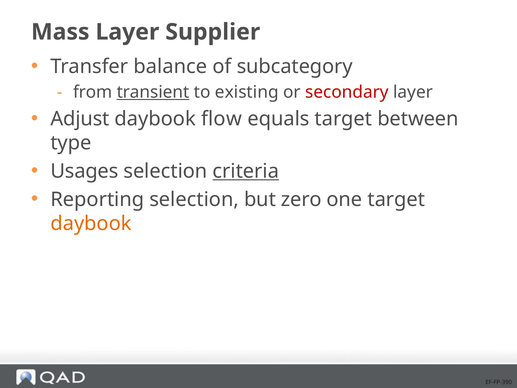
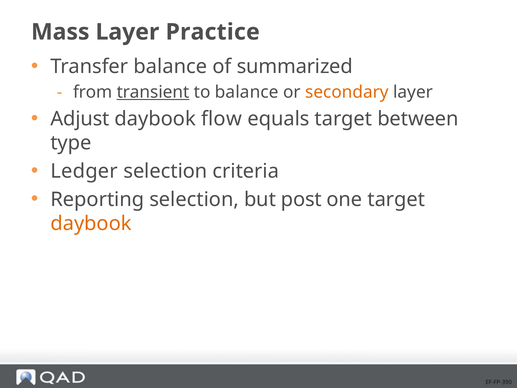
Supplier: Supplier -> Practice (213, 32)
subcategory: subcategory -> summarized (295, 66)
to existing: existing -> balance (247, 92)
secondary colour: red -> orange (347, 92)
Usages: Usages -> Ledger (84, 171)
criteria underline: present -> none (246, 171)
zero: zero -> post (301, 199)
